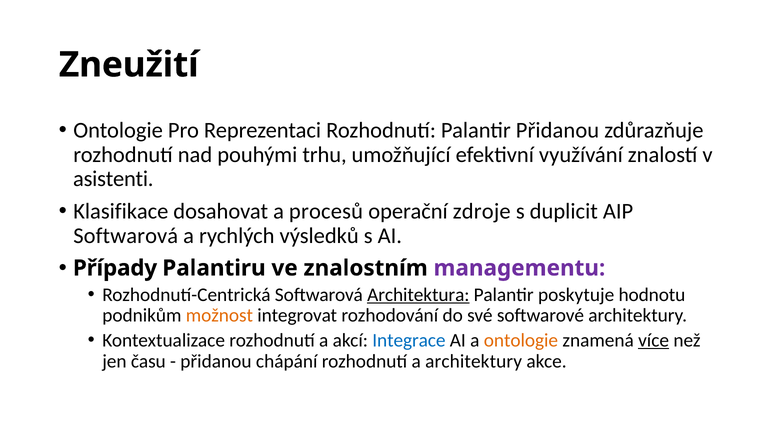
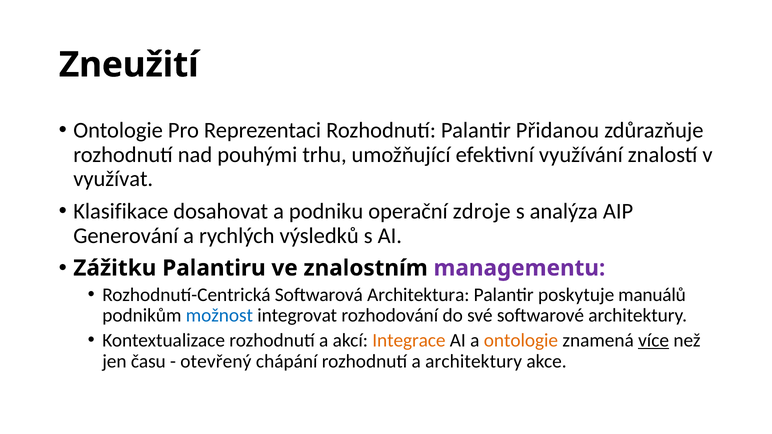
asistenti: asistenti -> využívat (113, 179)
procesů: procesů -> podniku (326, 212)
duplicit: duplicit -> analýza (564, 212)
Softwarová: Softwarová -> Generování (126, 236)
Případy: Případy -> Zážitku (115, 268)
Architektura underline: present -> none (418, 295)
hodnotu: hodnotu -> manuálů (652, 295)
možnost colour: orange -> blue (219, 316)
Integrace colour: blue -> orange (409, 341)
přidanou: přidanou -> otevřený (216, 361)
